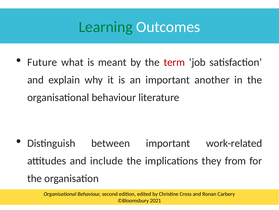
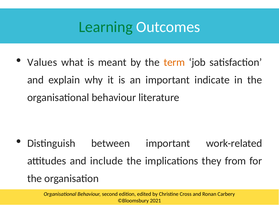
Future: Future -> Values (42, 62)
term colour: red -> orange (174, 62)
another: another -> indicate (212, 80)
